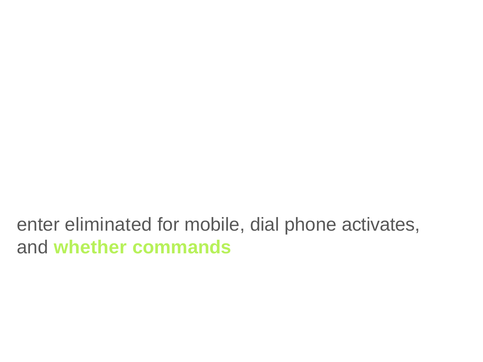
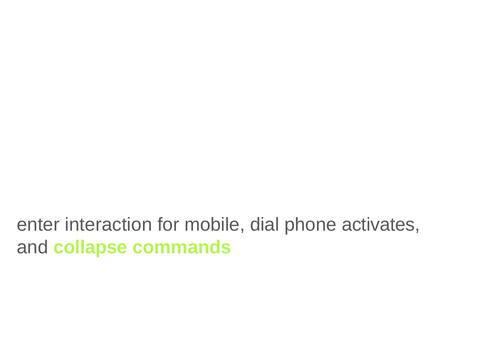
eliminated: eliminated -> interaction (108, 225)
whether: whether -> collapse (90, 247)
